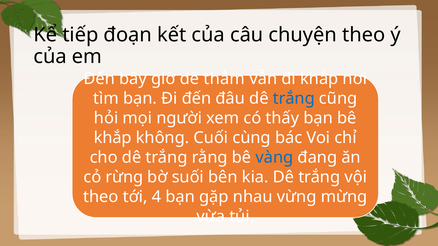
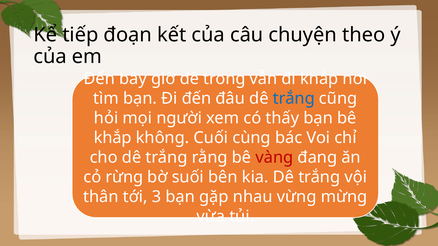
thẳm: thẳm -> trong (224, 79)
vàng colour: blue -> red (274, 158)
theo: theo -> thân (101, 197)
4: 4 -> 3 (157, 197)
